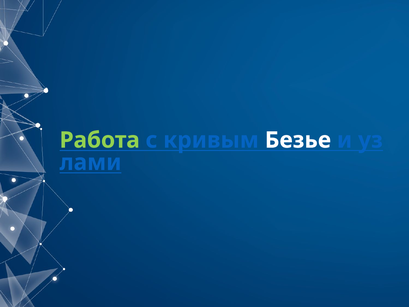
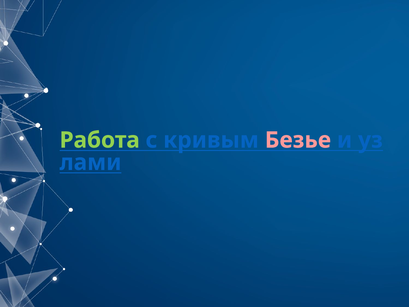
Безье colour: white -> pink (298, 140)
